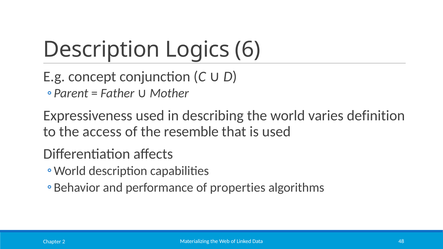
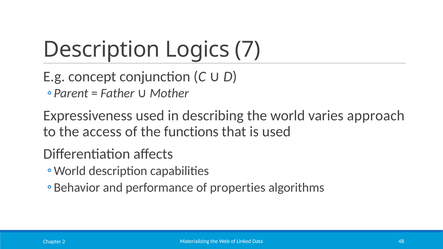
6: 6 -> 7 (248, 50)
definition: definition -> approach (376, 116)
resemble: resemble -> functions (191, 132)
